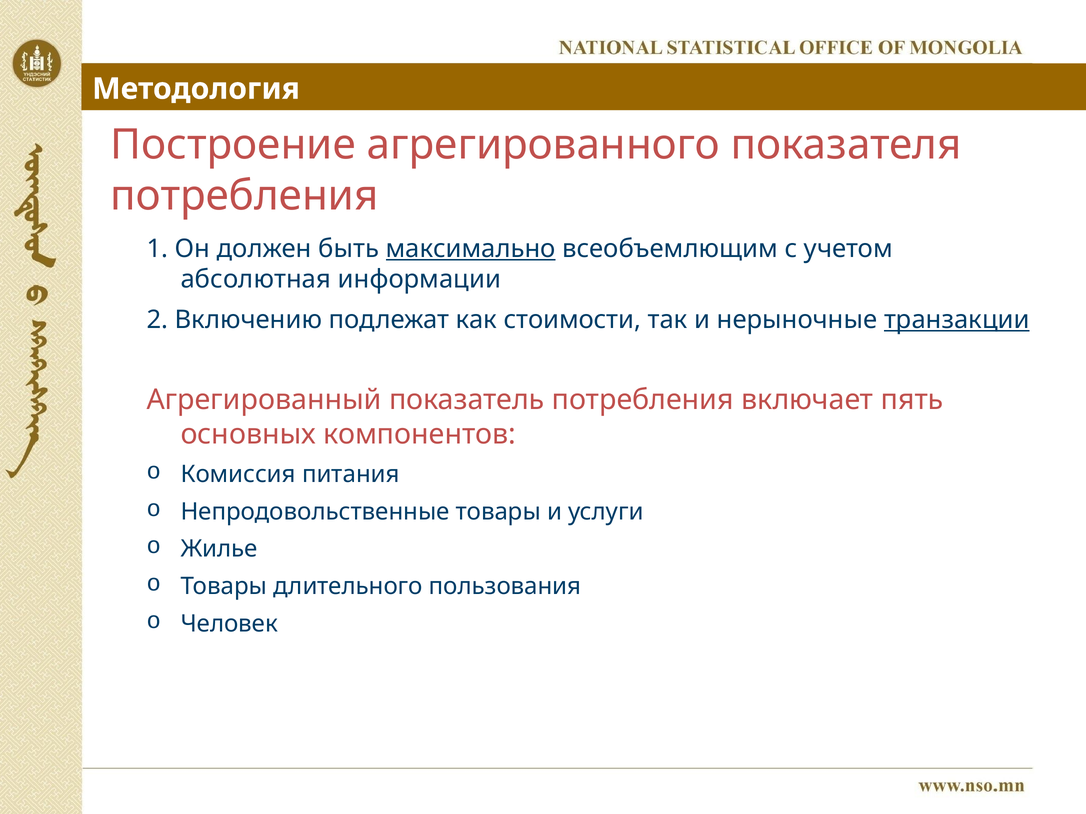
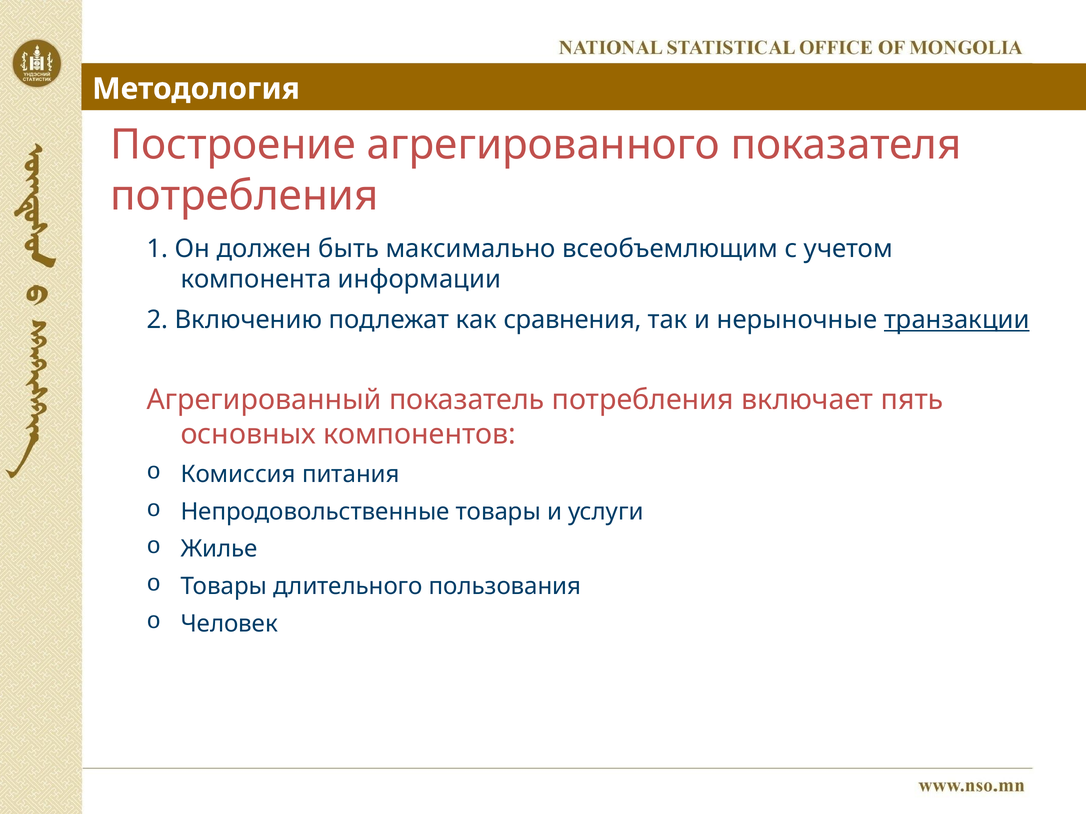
максимально underline: present -> none (471, 249)
абсолютная: абсолютная -> компонента (256, 280)
стоимости: стоимости -> сравнения (572, 320)
